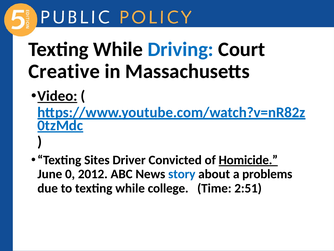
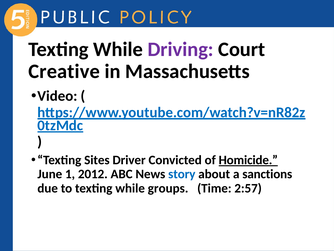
Driving colour: blue -> purple (181, 49)
Video underline: present -> none (57, 96)
0: 0 -> 1 (70, 174)
problems: problems -> sanctions (267, 174)
college: college -> groups (168, 188)
2:51: 2:51 -> 2:57 (248, 188)
